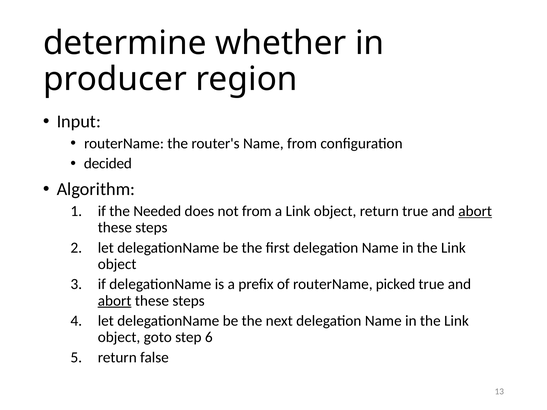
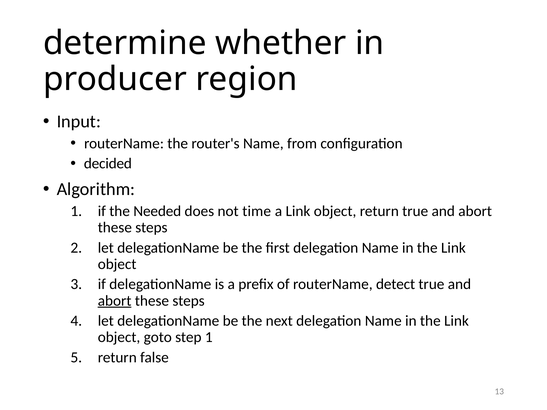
not from: from -> time (257, 211)
abort underline: present -> none (475, 211)
picked: picked -> detect (396, 284)
step 6: 6 -> 1 (209, 337)
